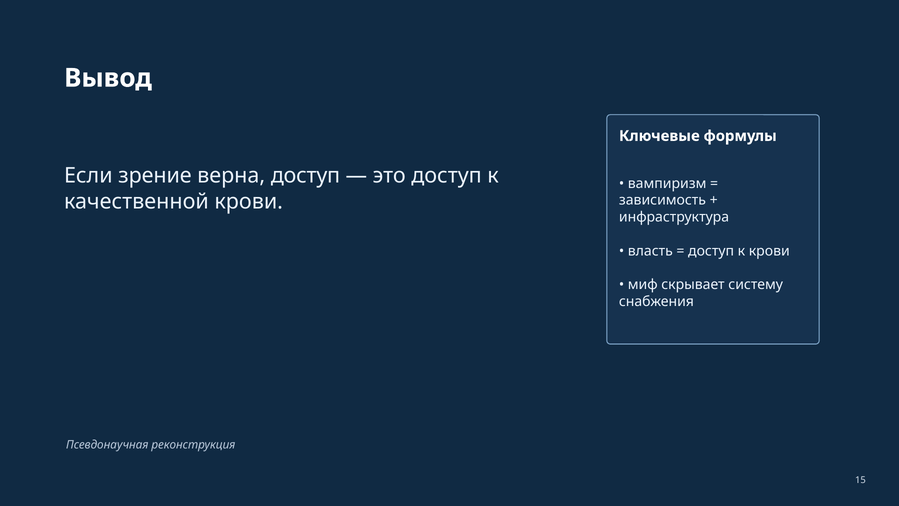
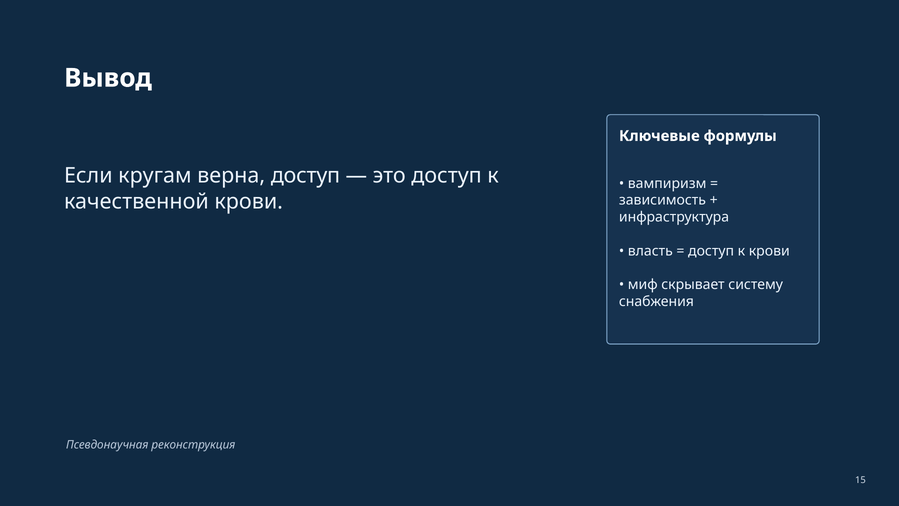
зрение: зрение -> кругам (155, 176)
